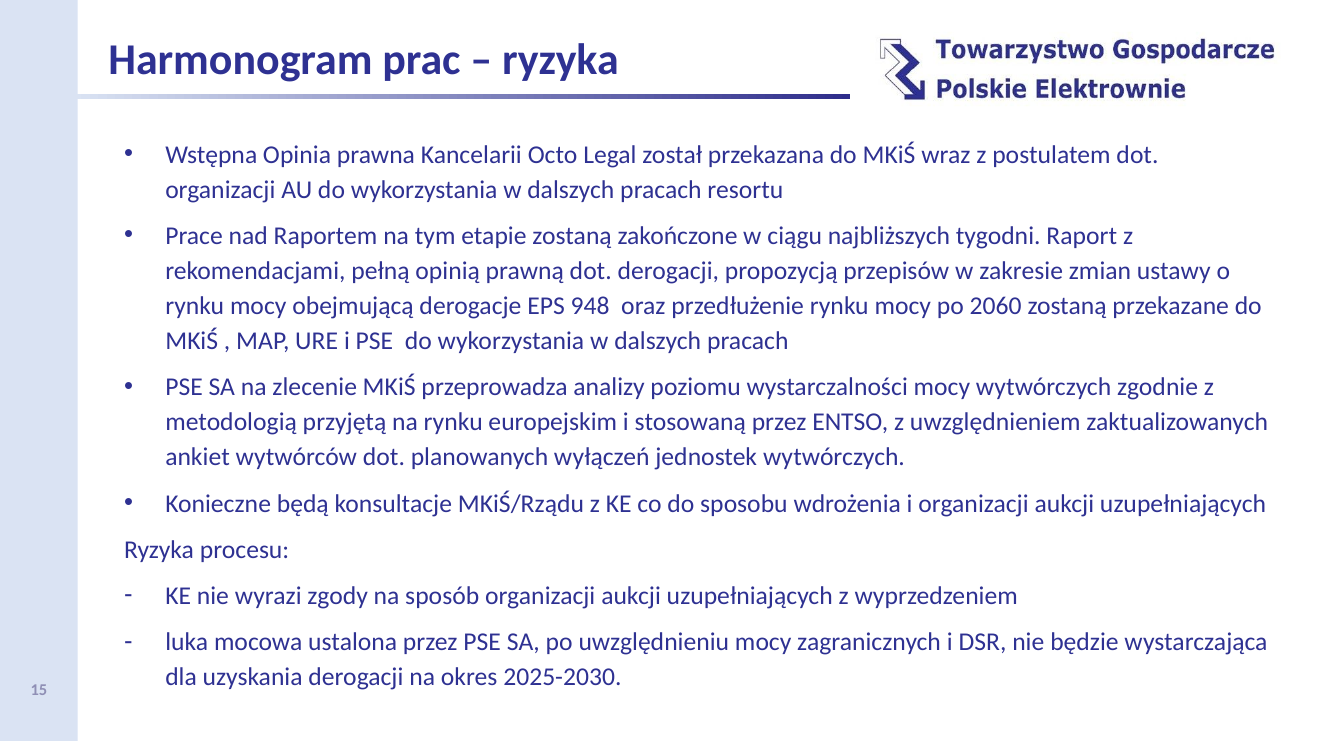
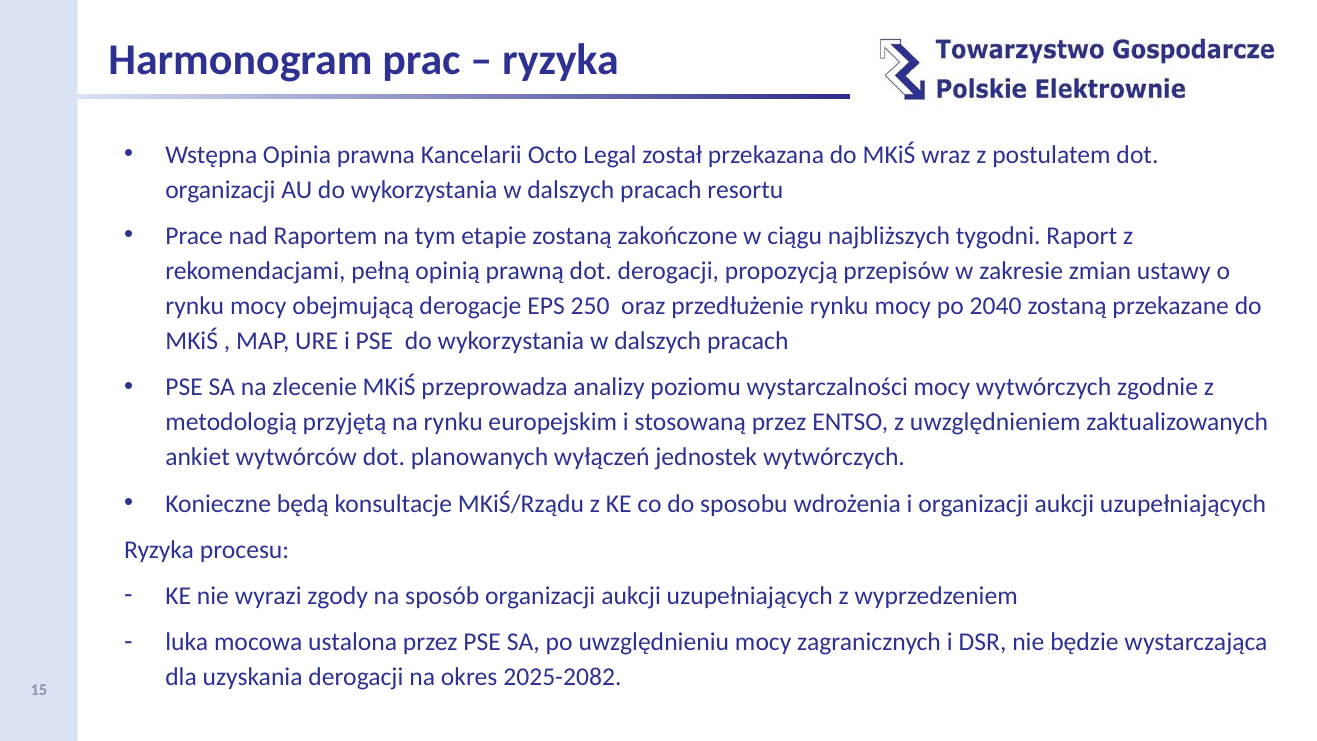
948: 948 -> 250 (590, 306)
2060: 2060 -> 2040 (996, 306)
2025-2030: 2025-2030 -> 2025-2082 (562, 677)
